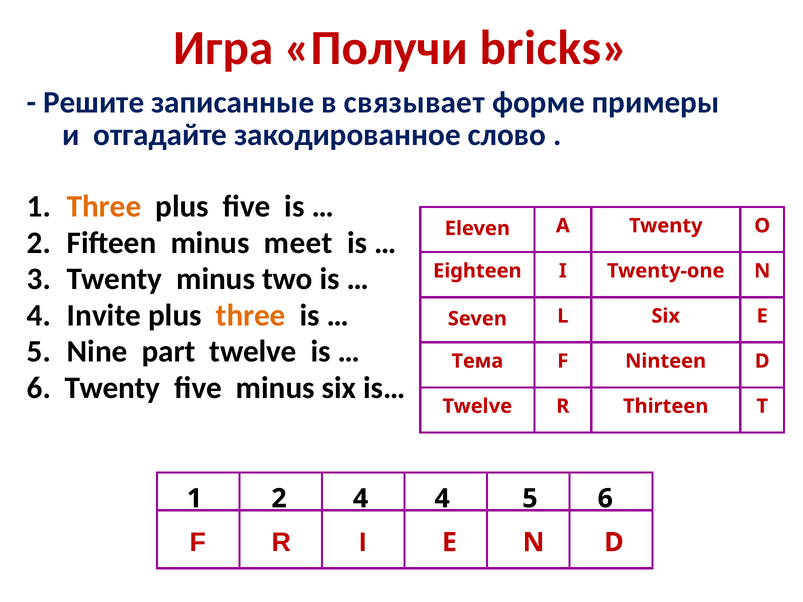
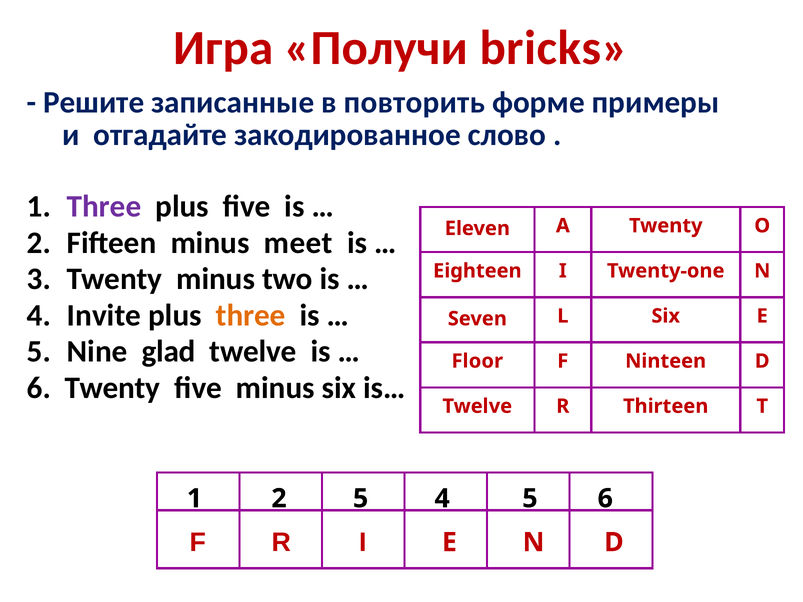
связывает: связывает -> повторить (414, 103)
Three colour: orange -> purple (104, 207)
part: part -> glad (169, 352)
Тема: Тема -> Floor (477, 361)
2 4: 4 -> 5 (361, 499)
